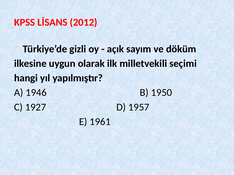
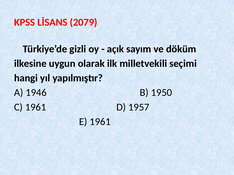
2012: 2012 -> 2079 (84, 22)
C 1927: 1927 -> 1961 (36, 107)
